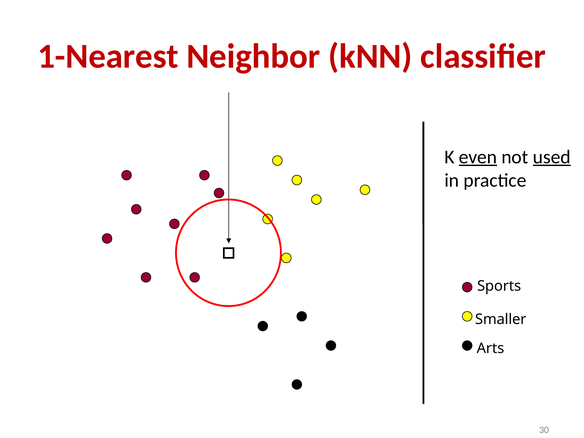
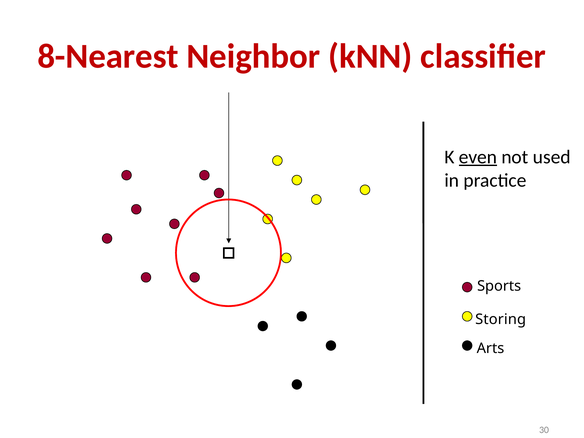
1-Nearest: 1-Nearest -> 8-Nearest (108, 56)
used underline: present -> none (552, 157)
Smaller: Smaller -> Storing (501, 319)
